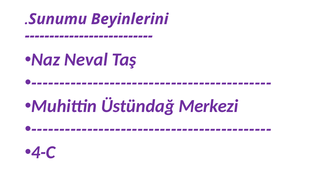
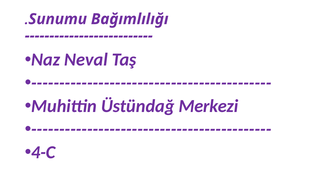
Beyinlerini: Beyinlerini -> Bağımlılığı (130, 19)
